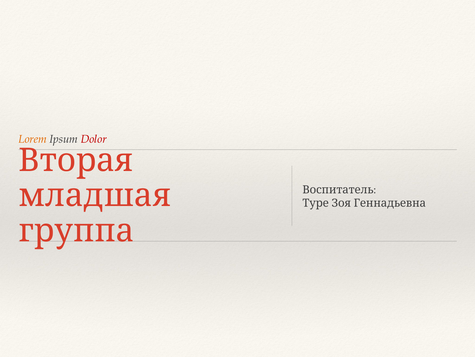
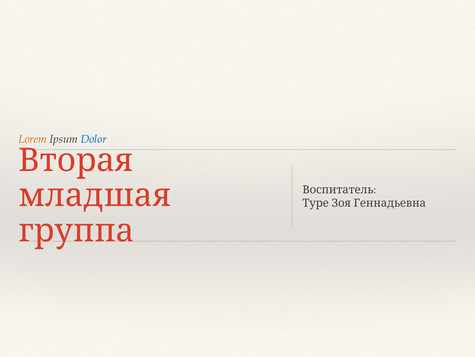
Dolor colour: red -> blue (94, 139)
